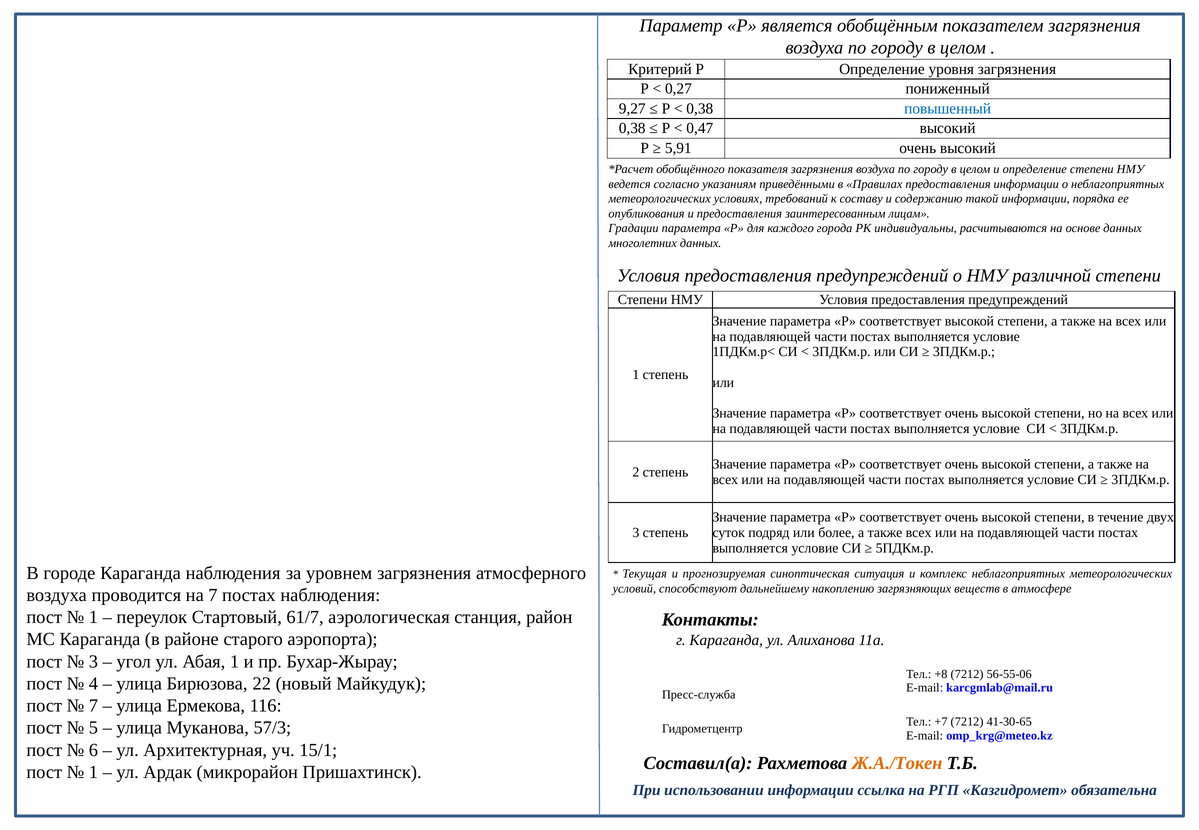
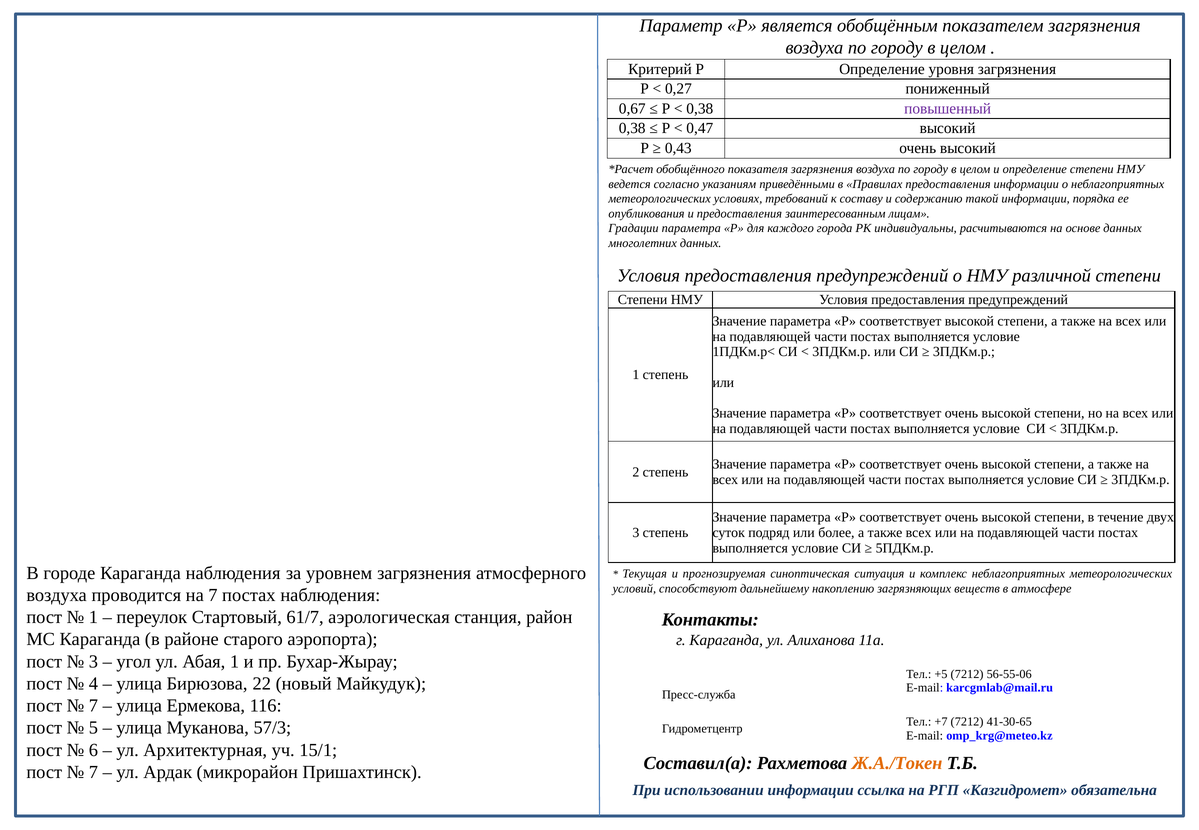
9,27: 9,27 -> 0,67 (632, 109)
повышенный colour: blue -> purple (948, 109)
5,91: 5,91 -> 0,43 (678, 148)
+8: +8 -> +5 (941, 674)
1: 1 -> 7 (93, 772)
